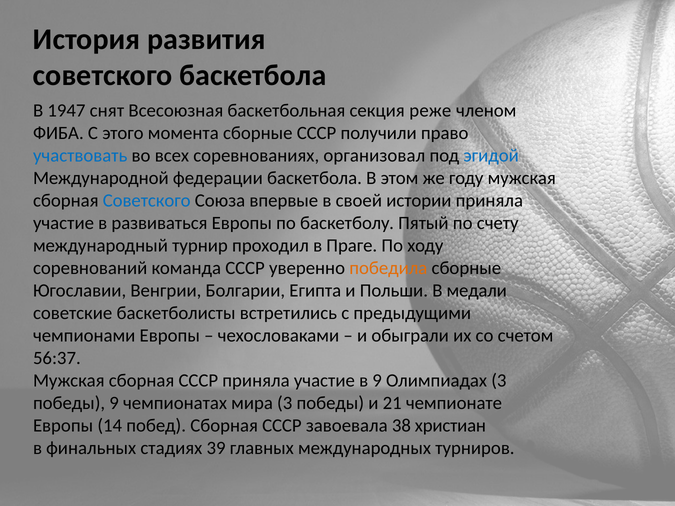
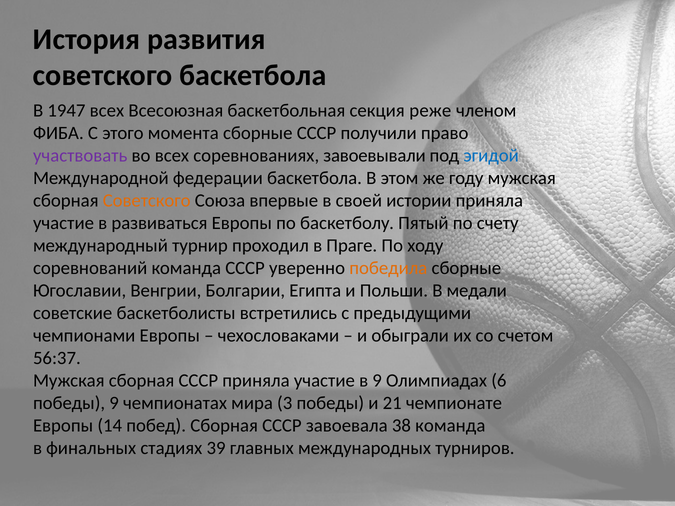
1947 снят: снят -> всех (107, 111)
участвовать colour: blue -> purple (80, 156)
организовал: организовал -> завоевывали (374, 156)
Советского colour: blue -> orange (147, 201)
Олимпиадах 3: 3 -> 6 (499, 381)
38 христиан: христиан -> команда (450, 426)
